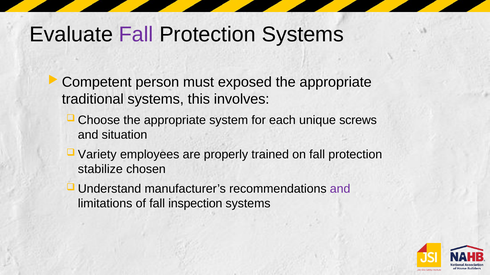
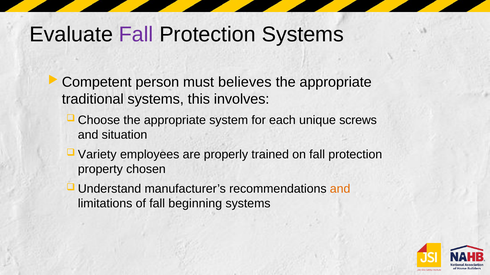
exposed: exposed -> believes (245, 82)
stabilize: stabilize -> property (100, 169)
and colour: purple -> orange (340, 189)
inspection: inspection -> beginning (195, 204)
